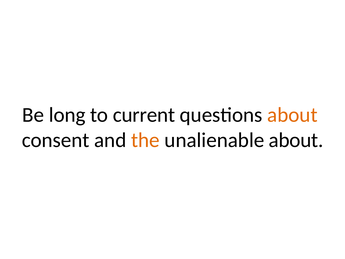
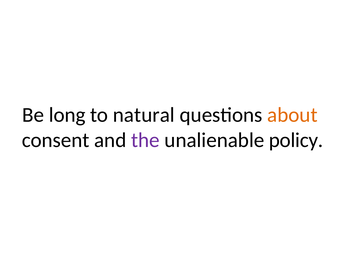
current: current -> natural (144, 115)
the colour: orange -> purple (145, 140)
unalienable about: about -> policy (296, 140)
